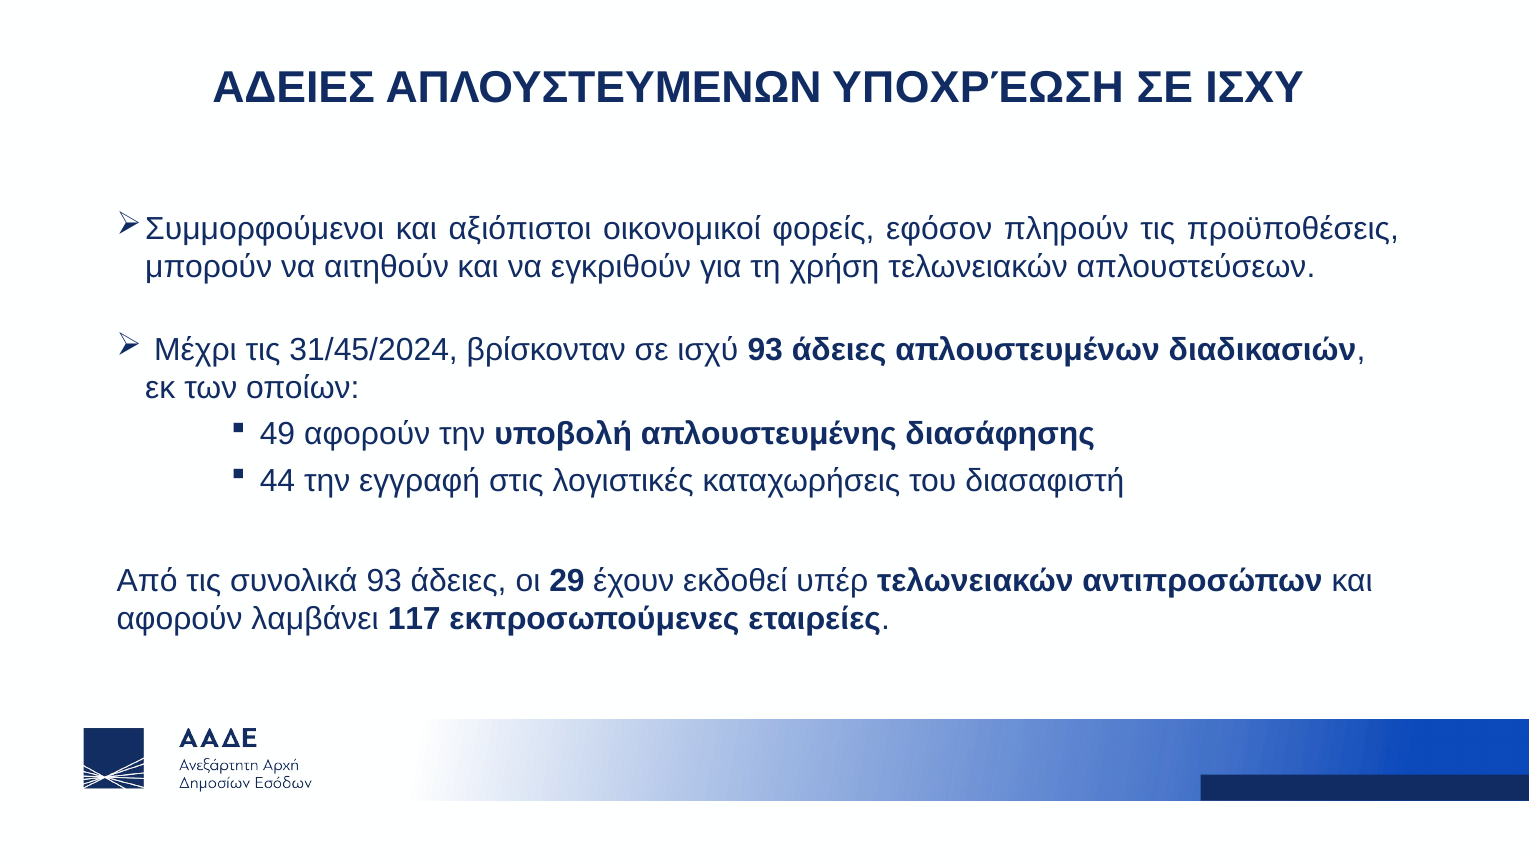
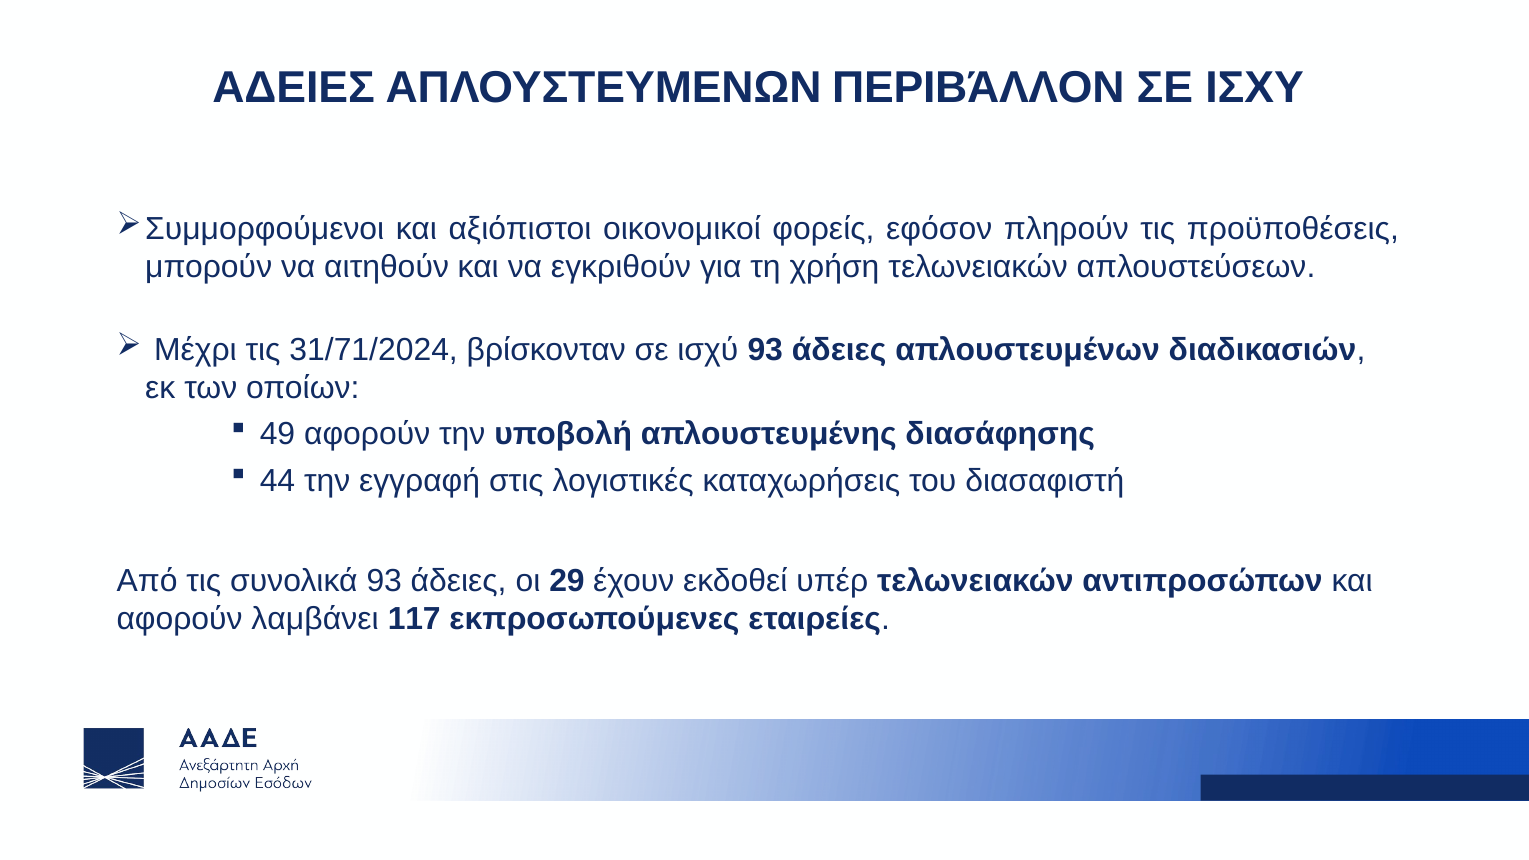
ΥΠΟΧΡΈΩΣΗ: ΥΠΟΧΡΈΩΣΗ -> ΠΕΡΙΒΆΛΛΟΝ (978, 87)
31/45/2024: 31/45/2024 -> 31/71/2024 (374, 350)
